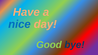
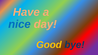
Good colour: light green -> yellow (49, 45)
